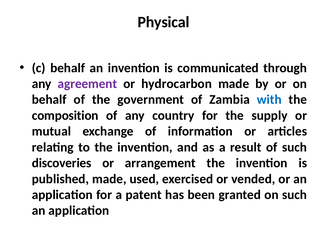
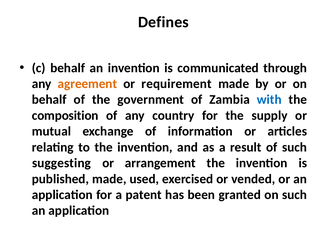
Physical: Physical -> Defines (163, 22)
agreement colour: purple -> orange (87, 83)
hydrocarbon: hydrocarbon -> requirement (177, 83)
discoveries: discoveries -> suggesting (62, 163)
